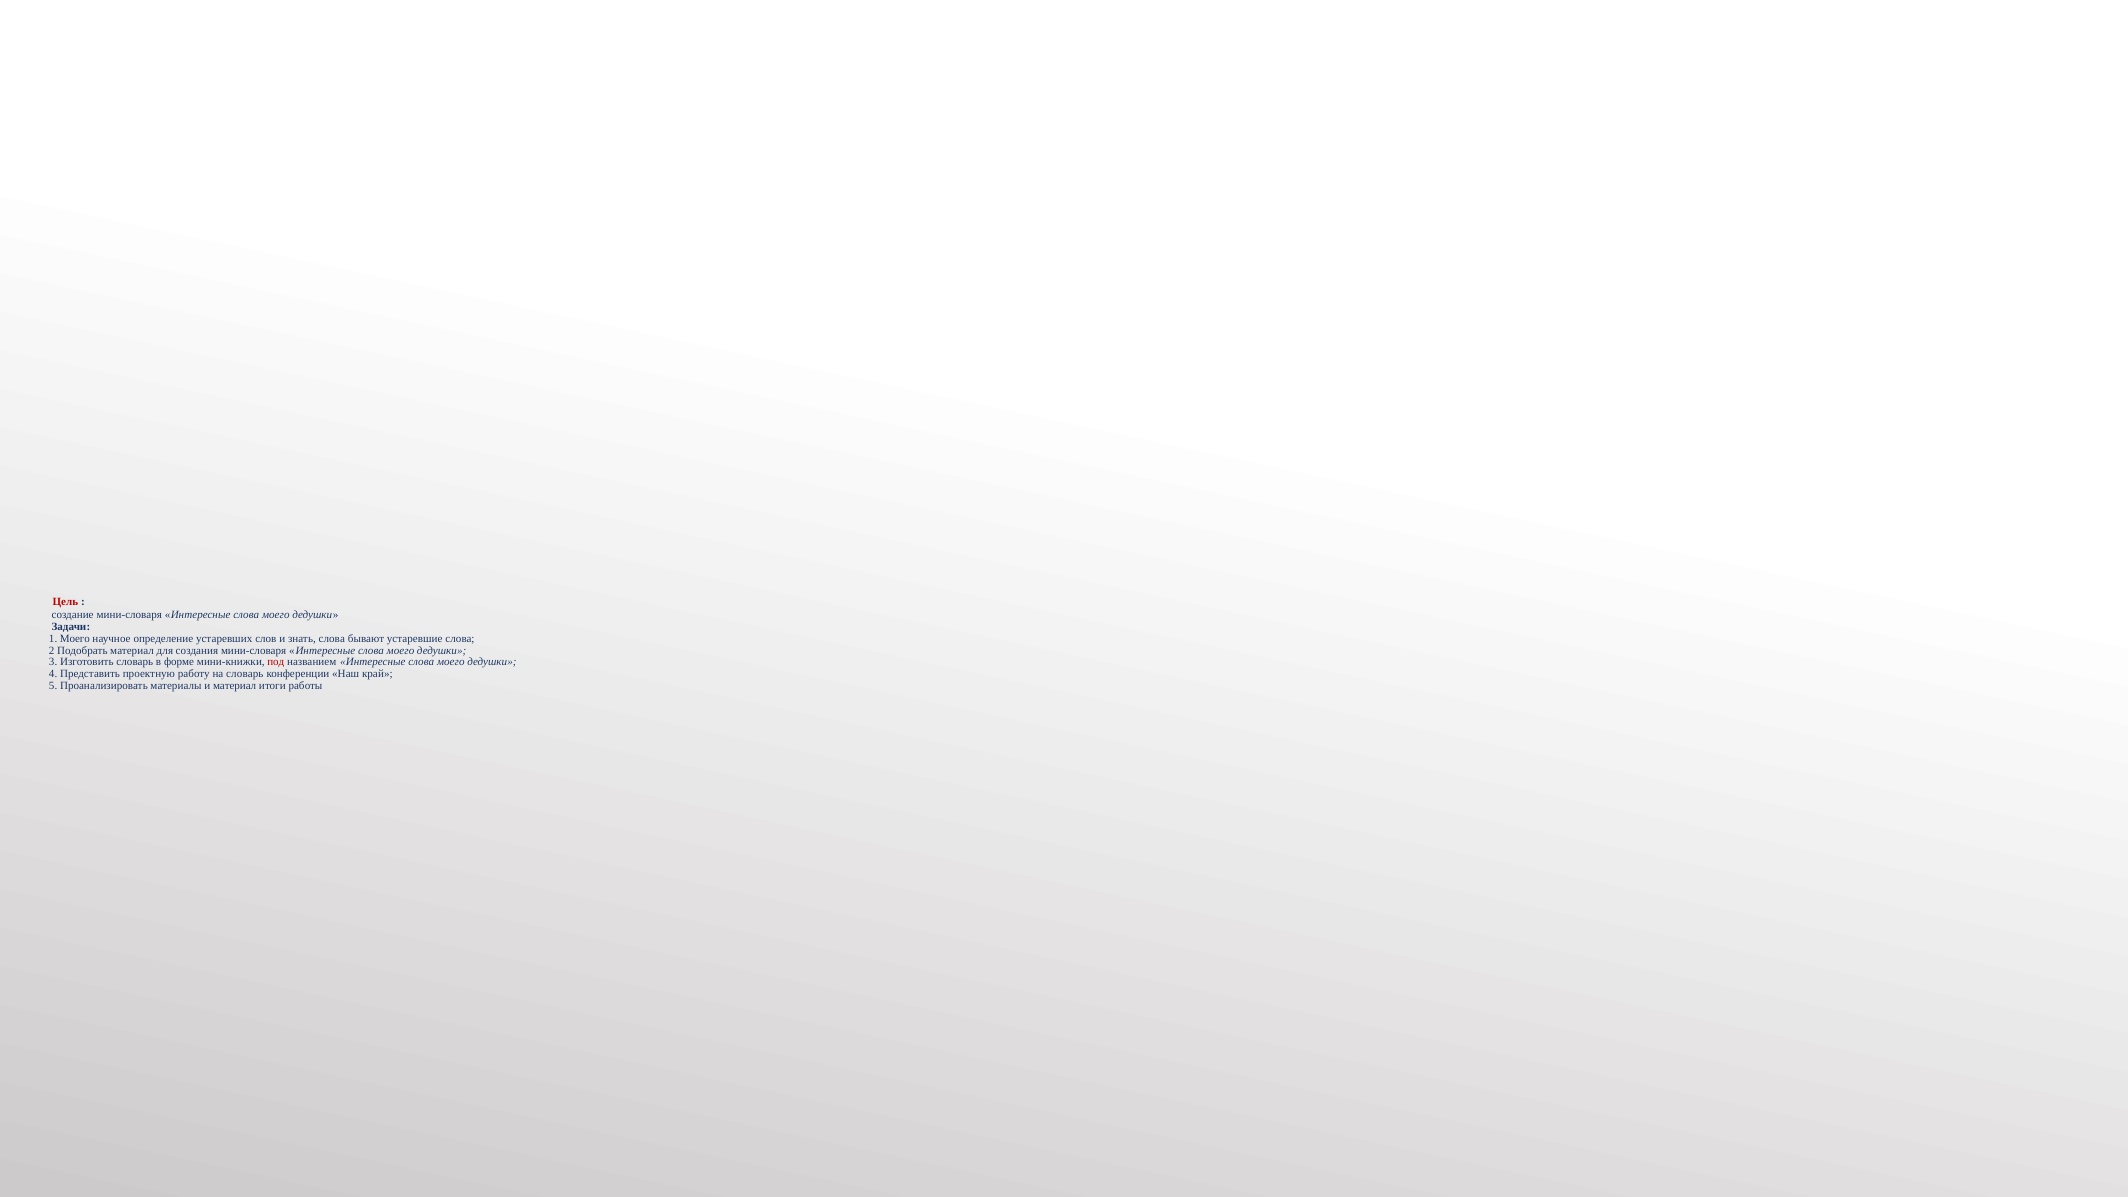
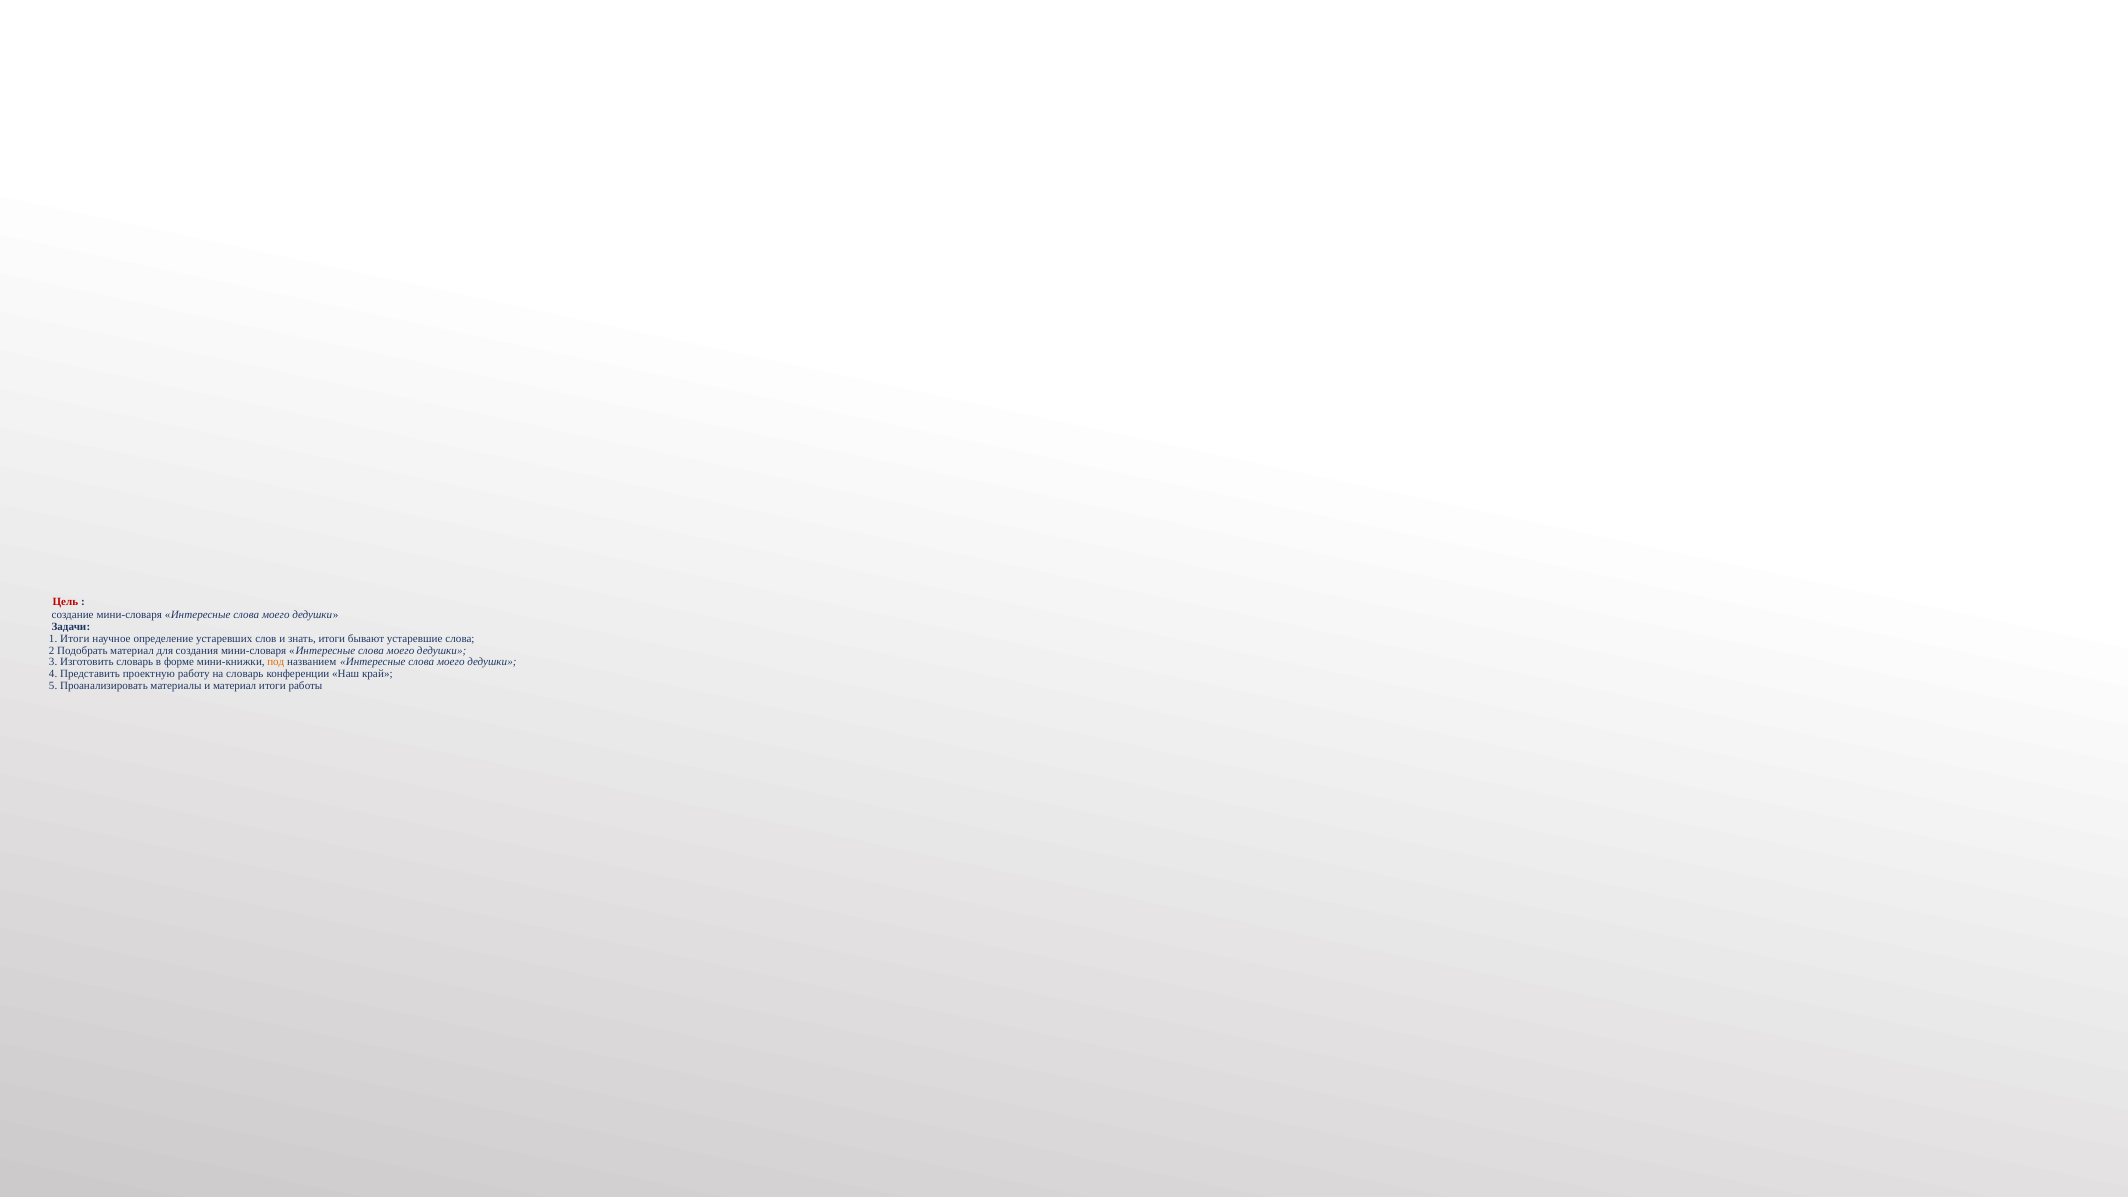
1 Моего: Моего -> Итоги (75, 638)
знать слова: слова -> итоги (332, 638)
под colour: red -> orange (276, 662)
